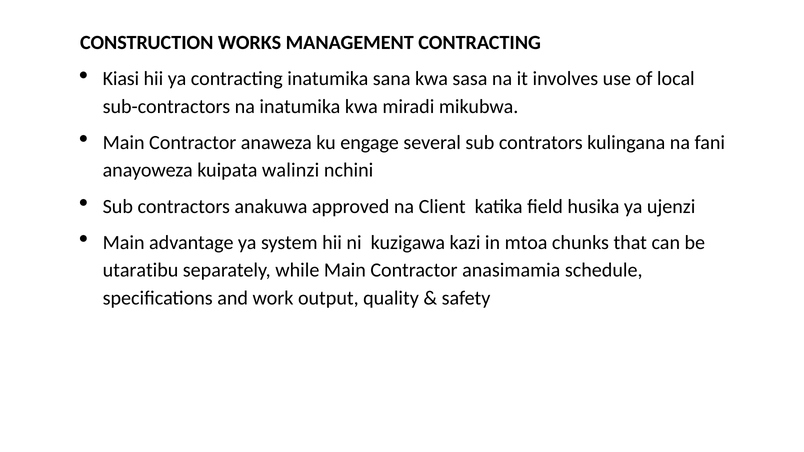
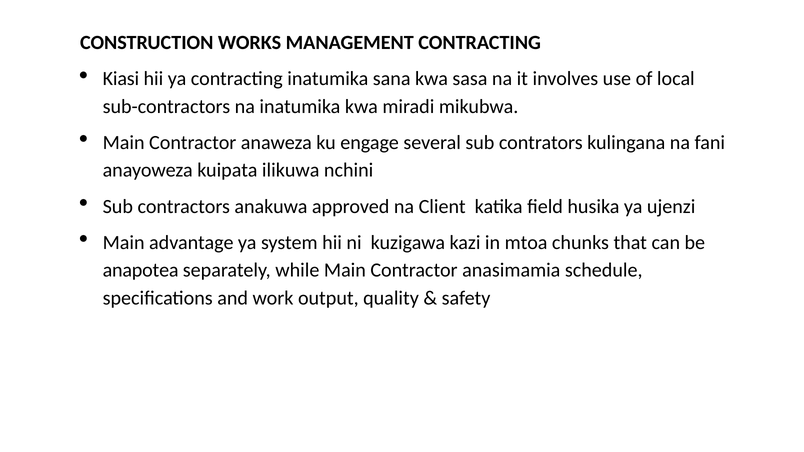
walinzi: walinzi -> ilikuwa (291, 170)
utaratibu: utaratibu -> anapotea (141, 270)
